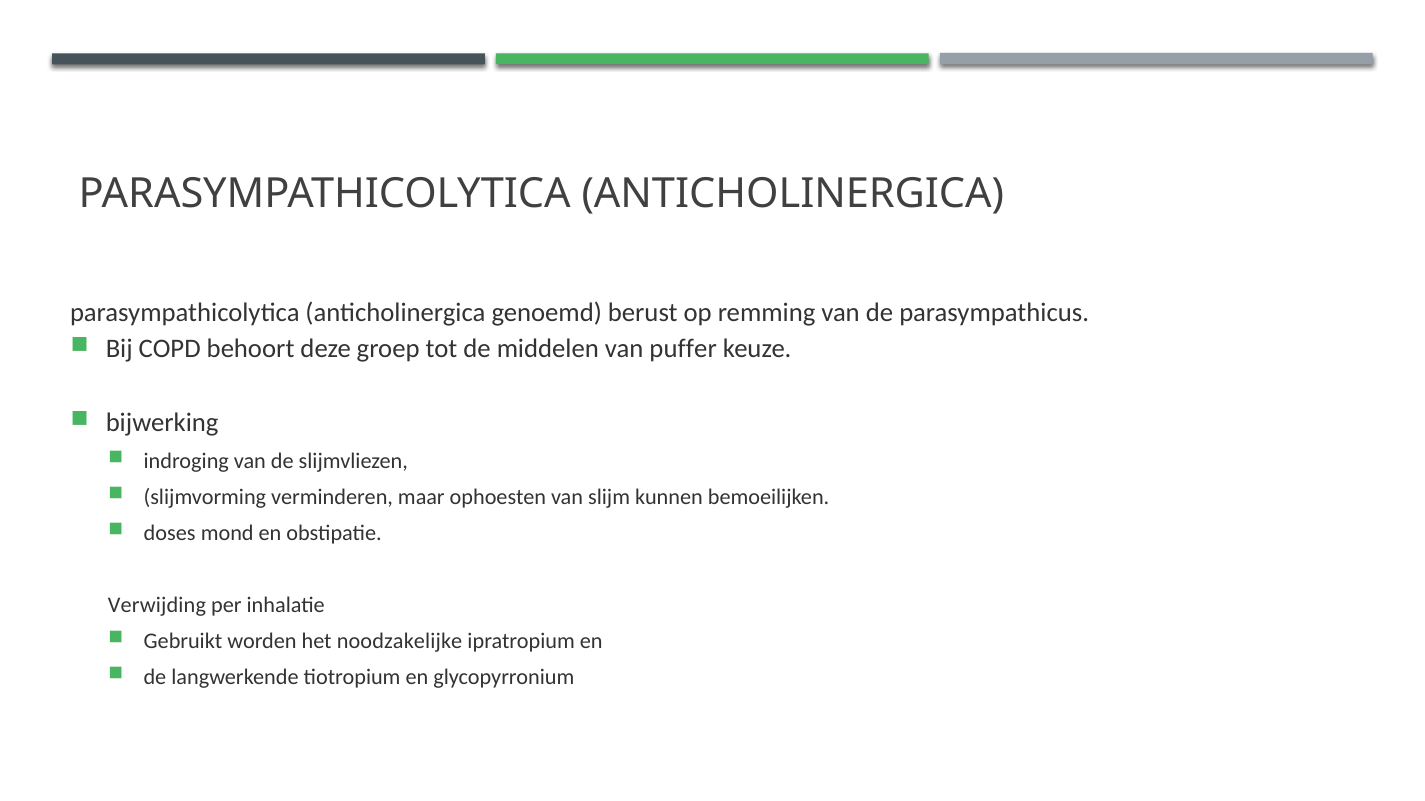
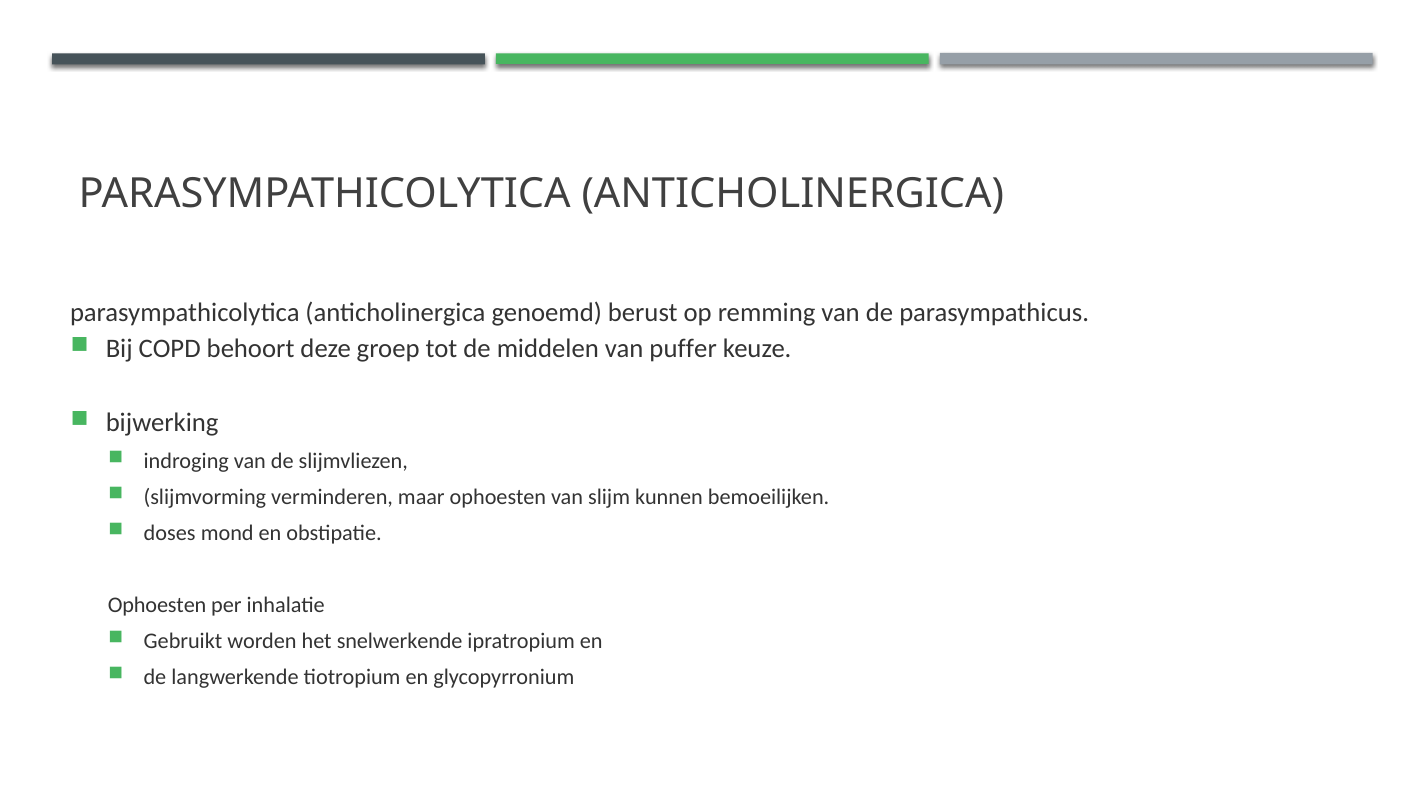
Verwijding: Verwijding -> Ophoesten (157, 606)
noodzakelijke: noodzakelijke -> snelwerkende (400, 642)
